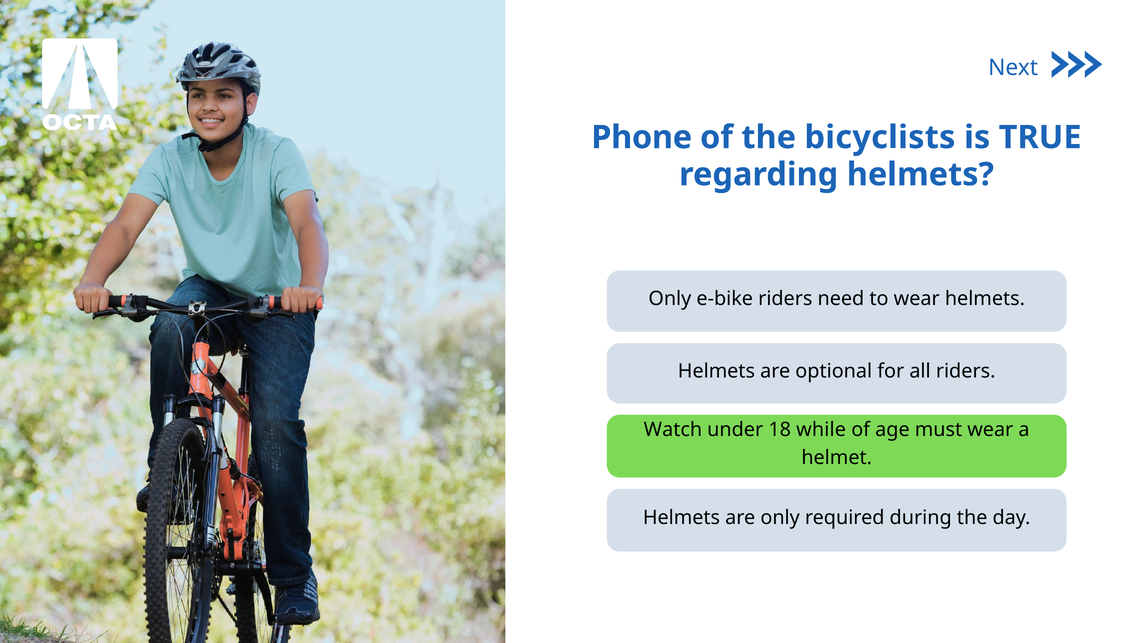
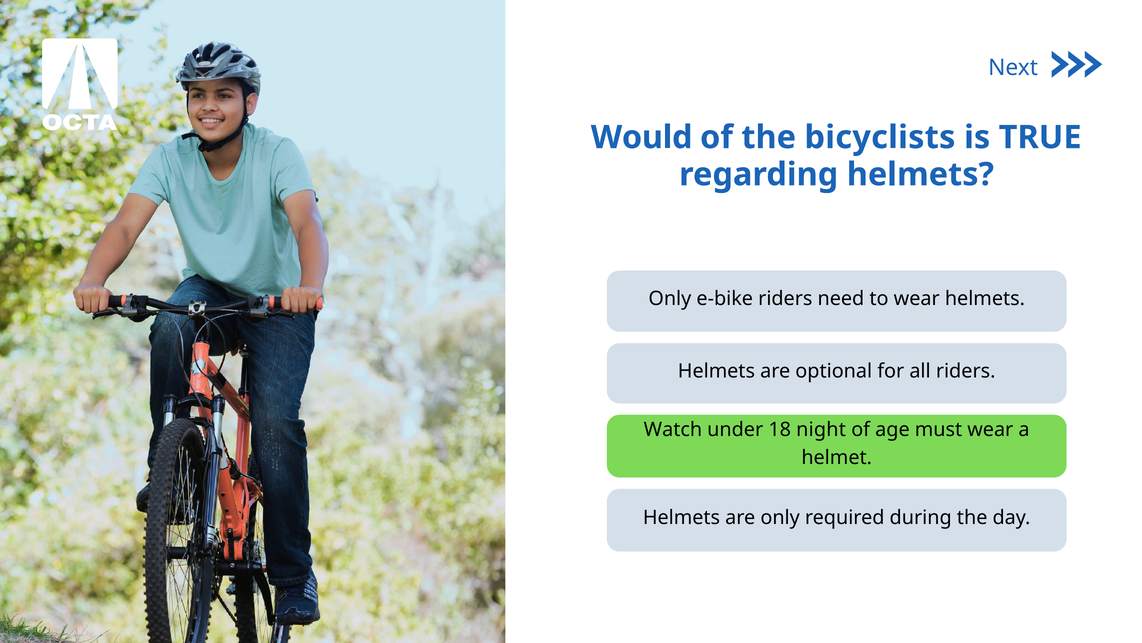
Phone: Phone -> Would (642, 137)
while: while -> night (821, 430)
